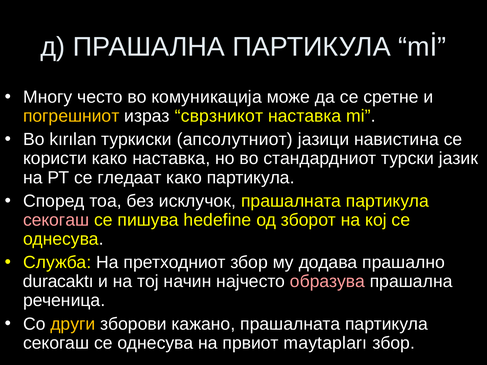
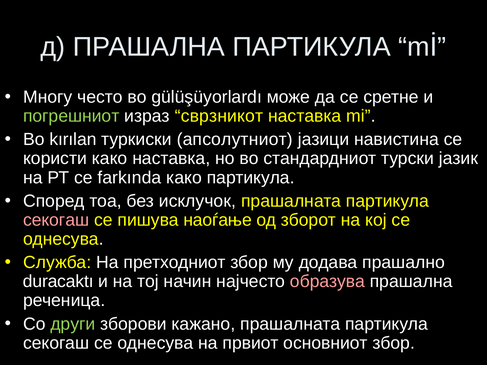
комуникација: комуникација -> gülüşüyorlardı (207, 97)
погрешниот colour: yellow -> light green (71, 116)
гледаат: гледаат -> farkında (129, 178)
hedefine: hedefine -> наоѓање (218, 220)
други colour: yellow -> light green (73, 324)
maytapları: maytapları -> основниот (325, 343)
